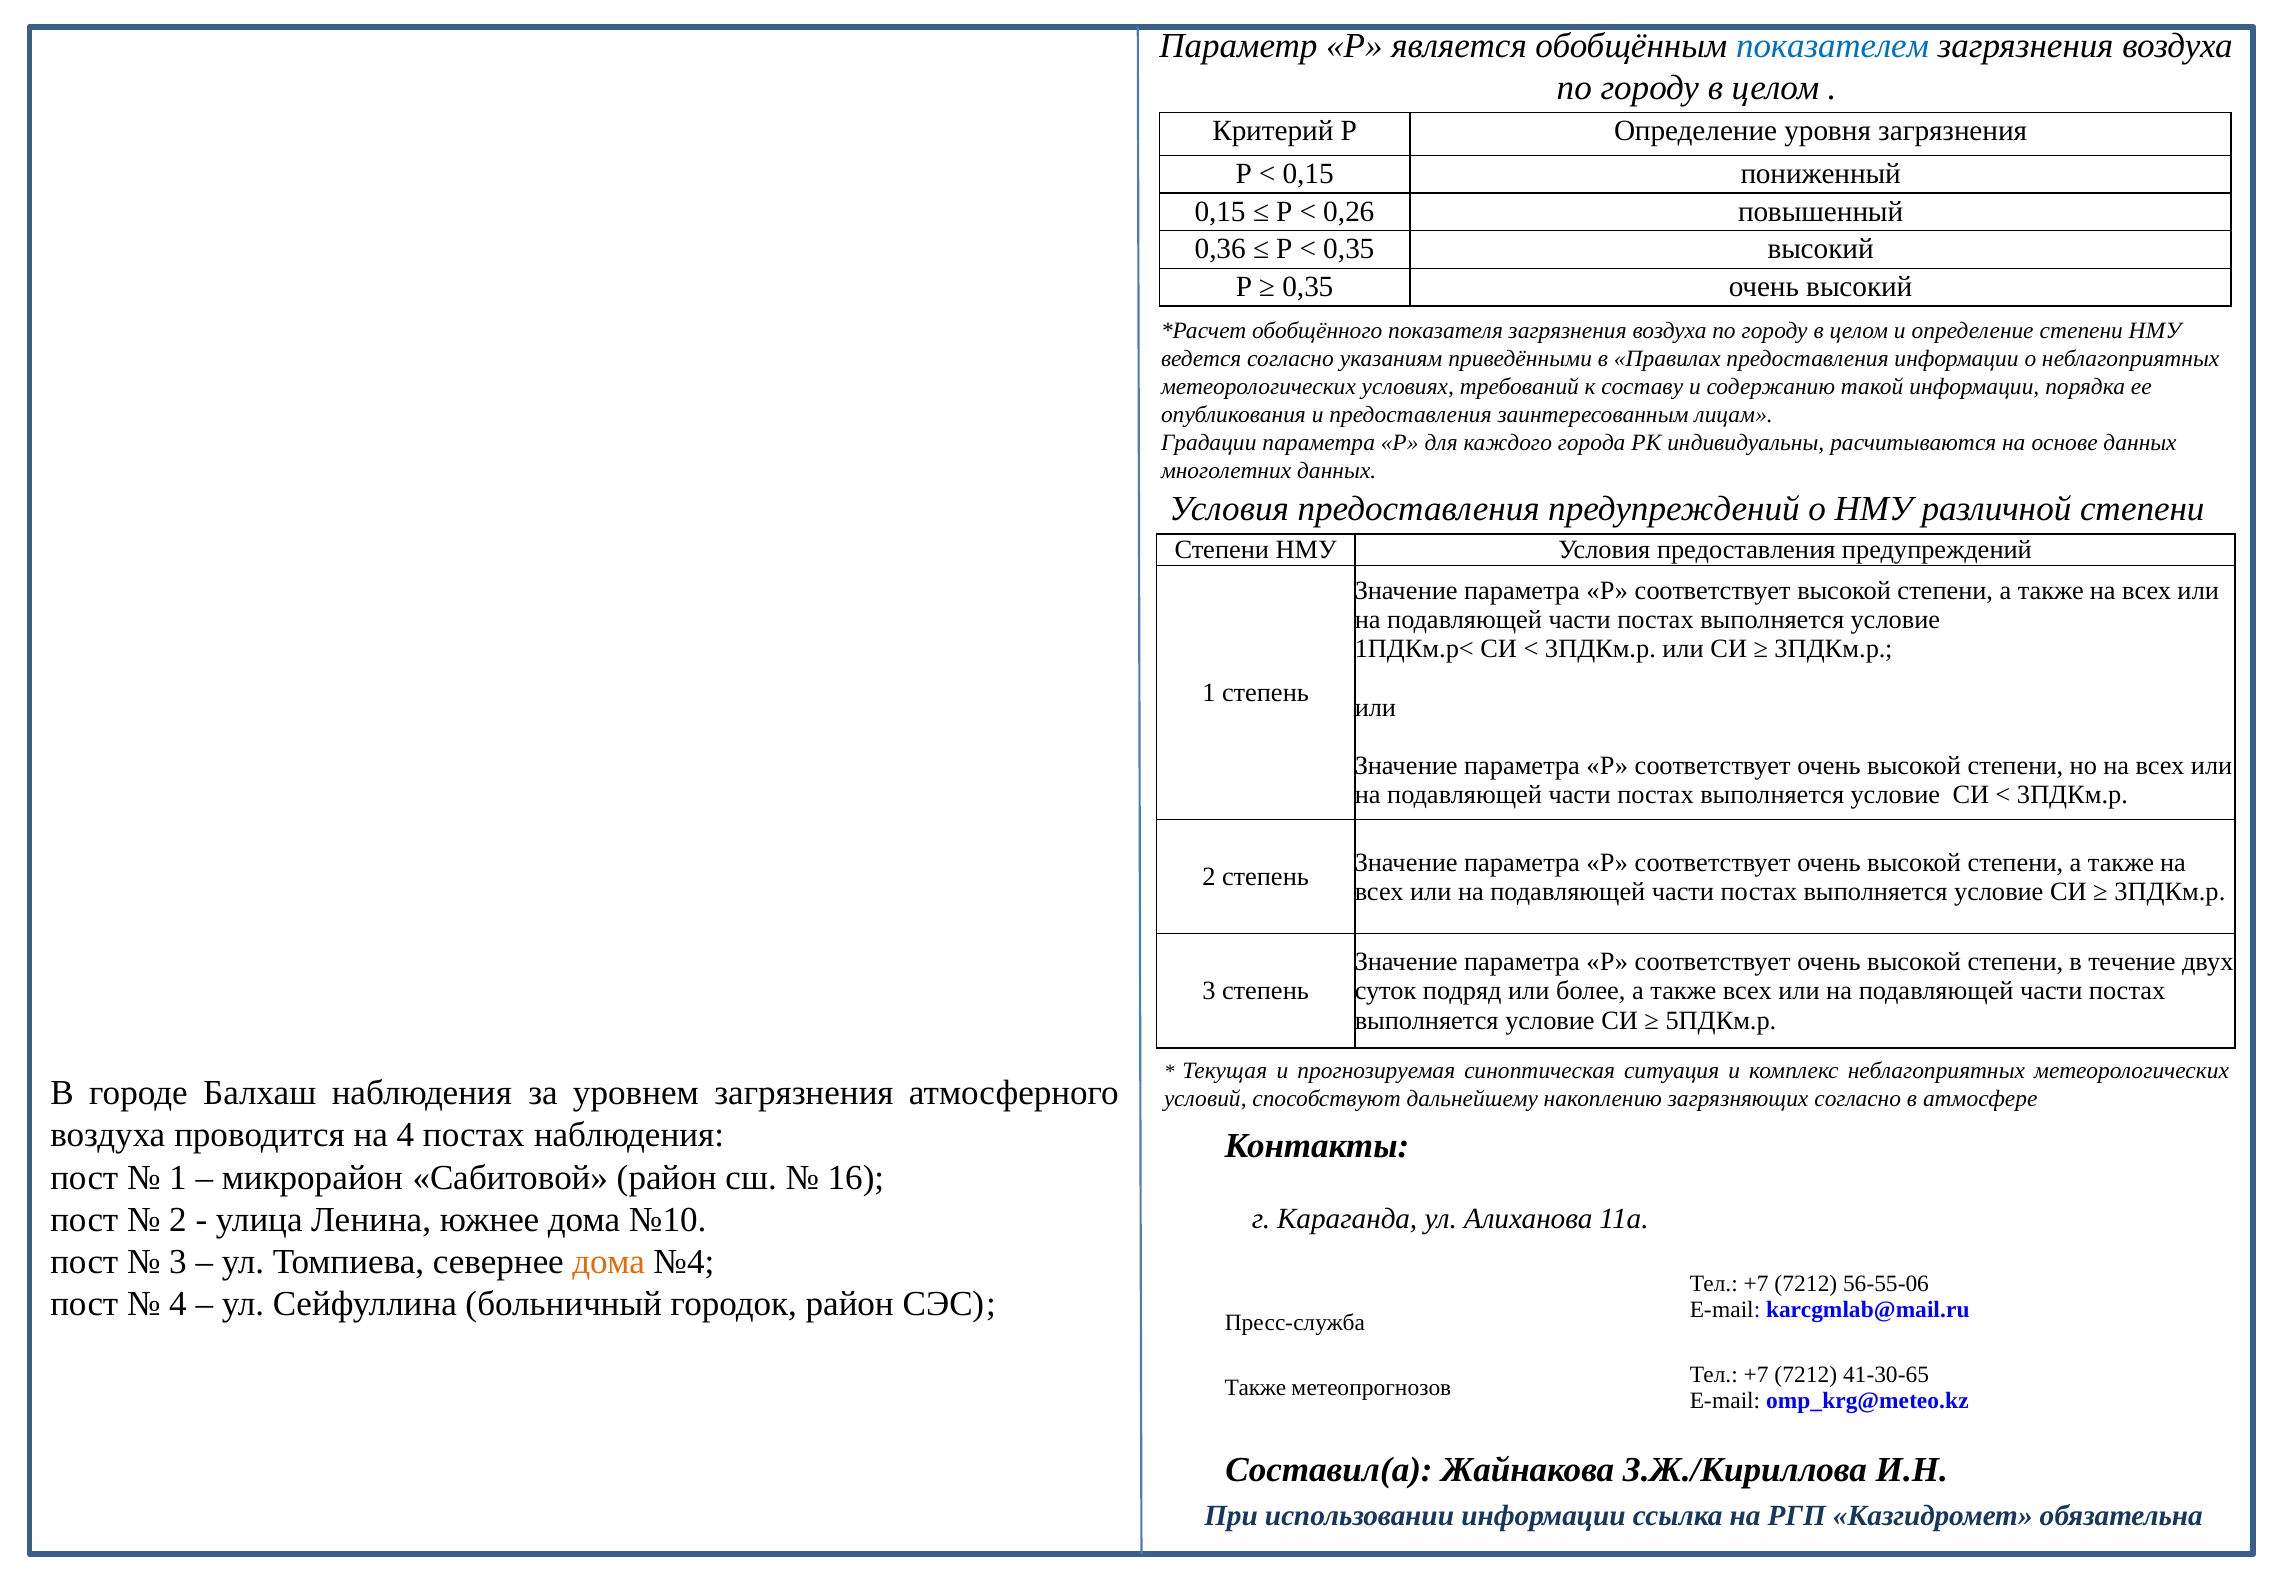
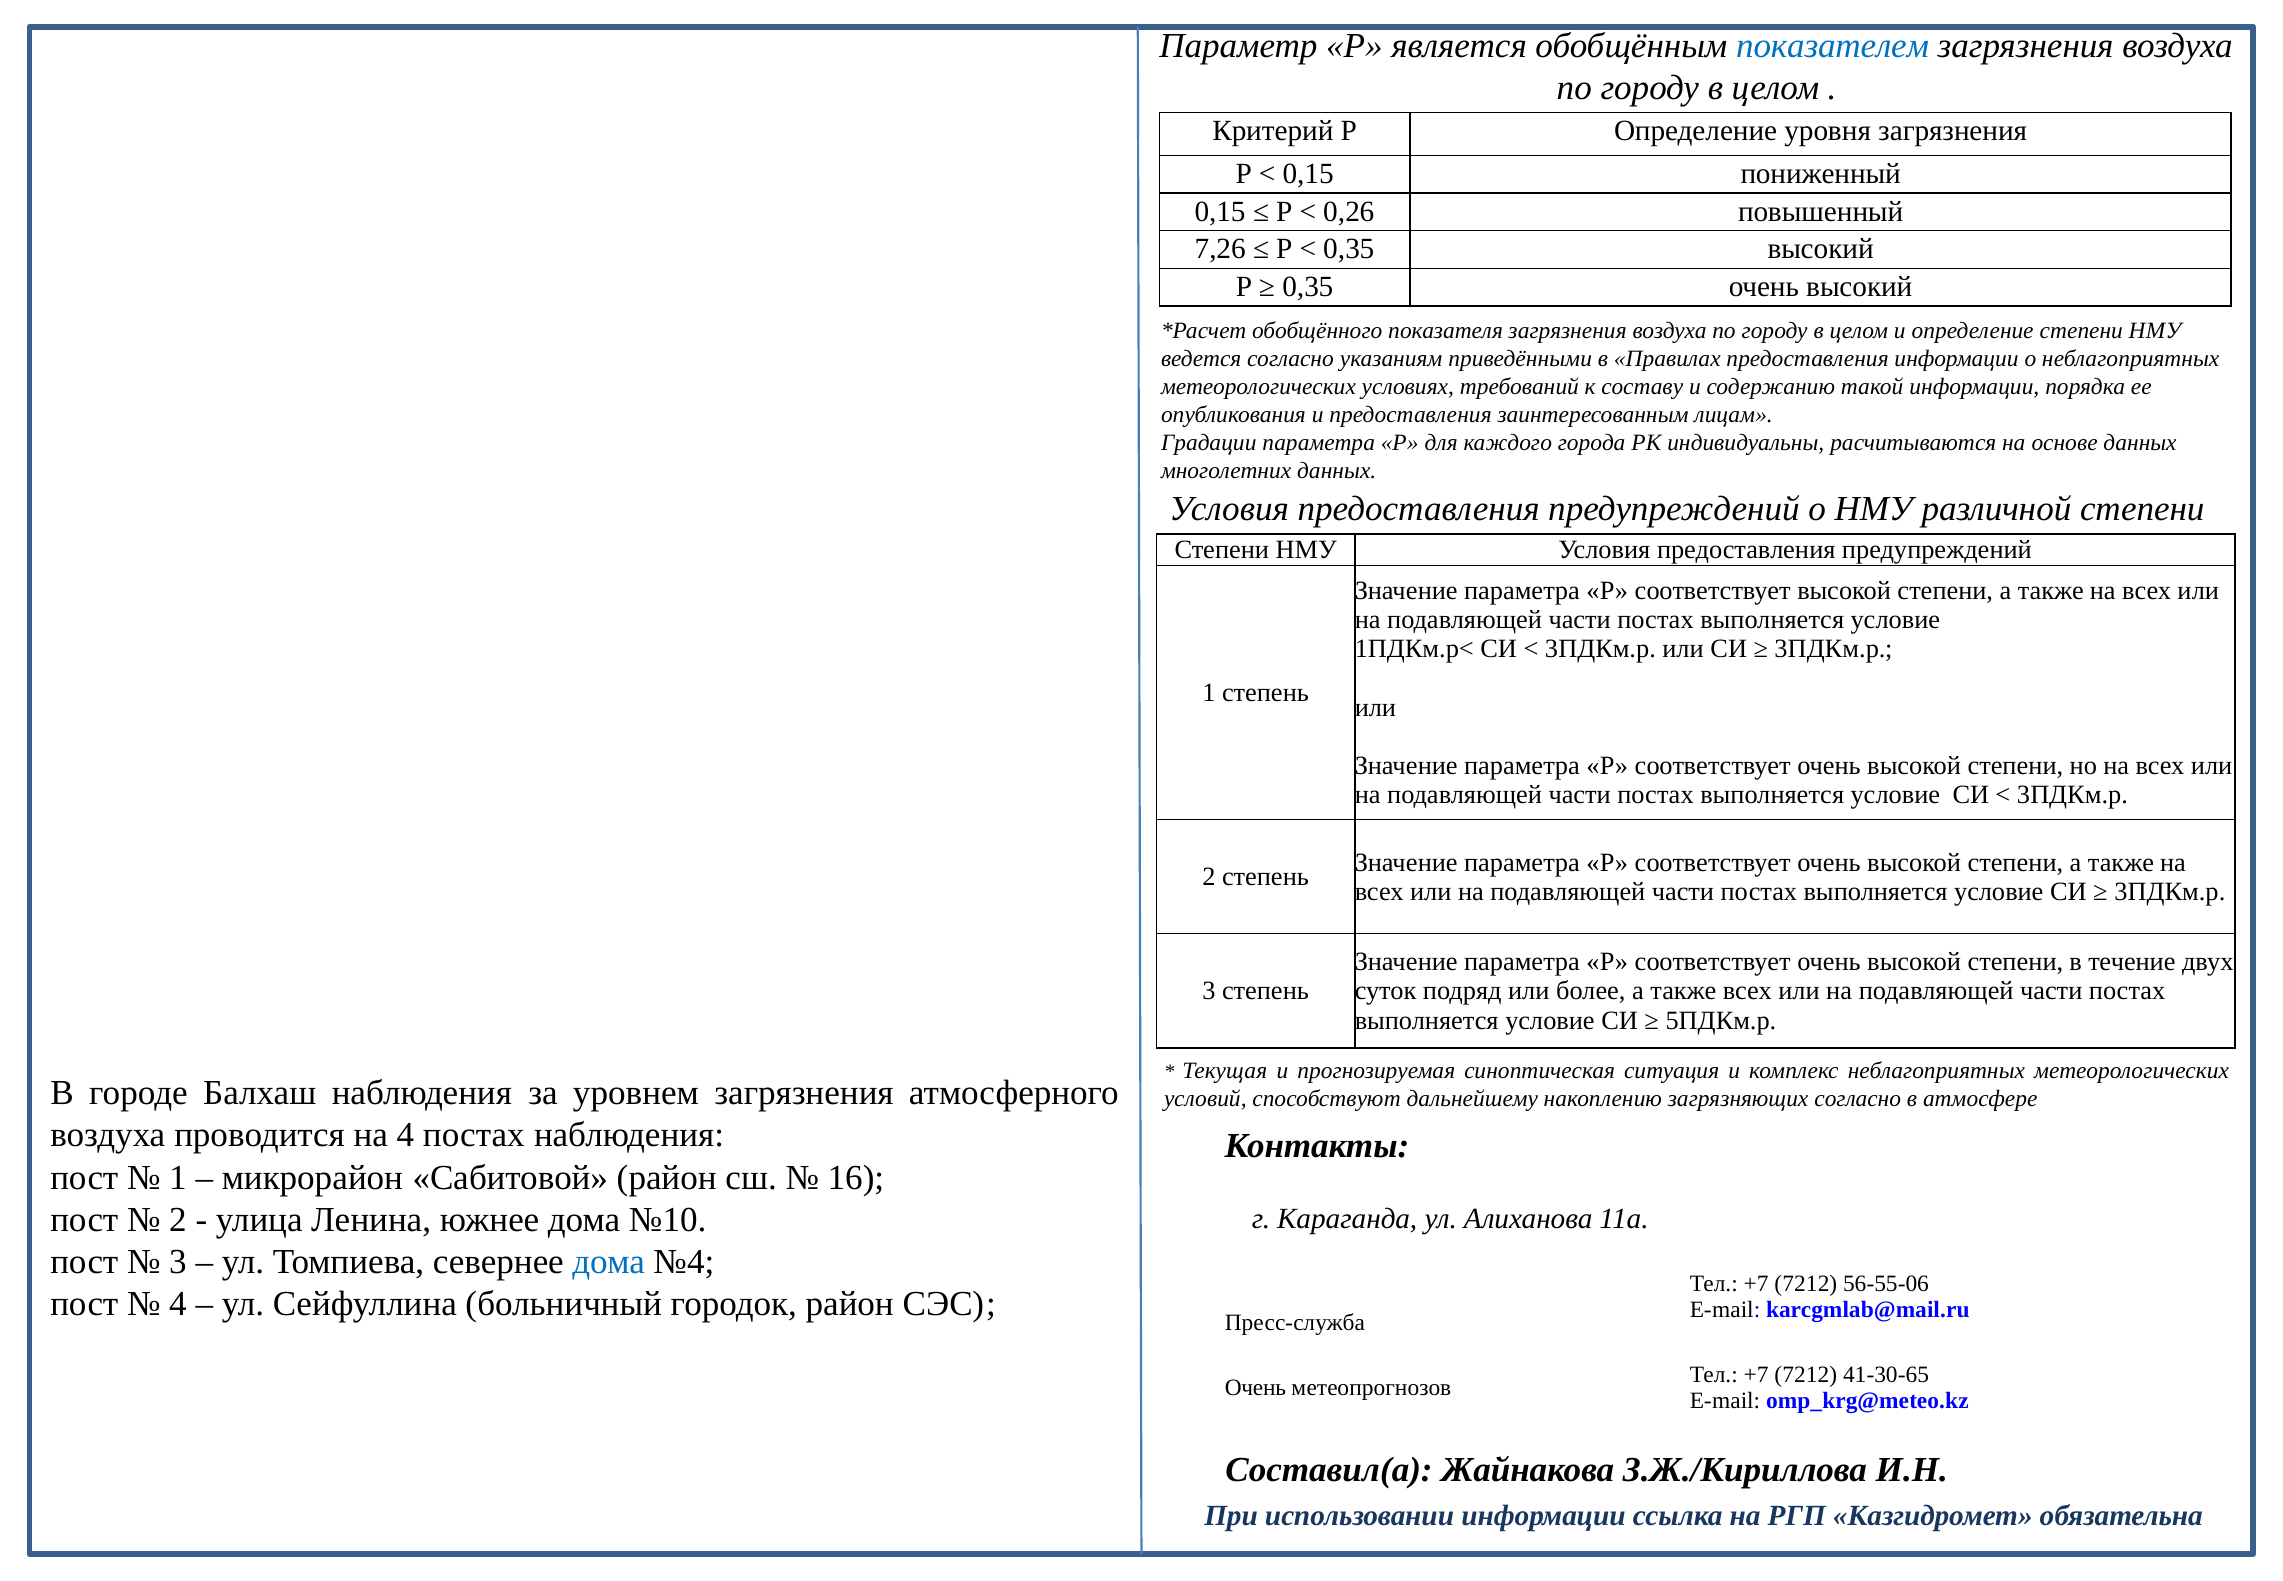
0,36: 0,36 -> 7,26 (1220, 249)
дома colour: orange -> blue (609, 1261)
Также: Также -> Очень (1255, 1388)
